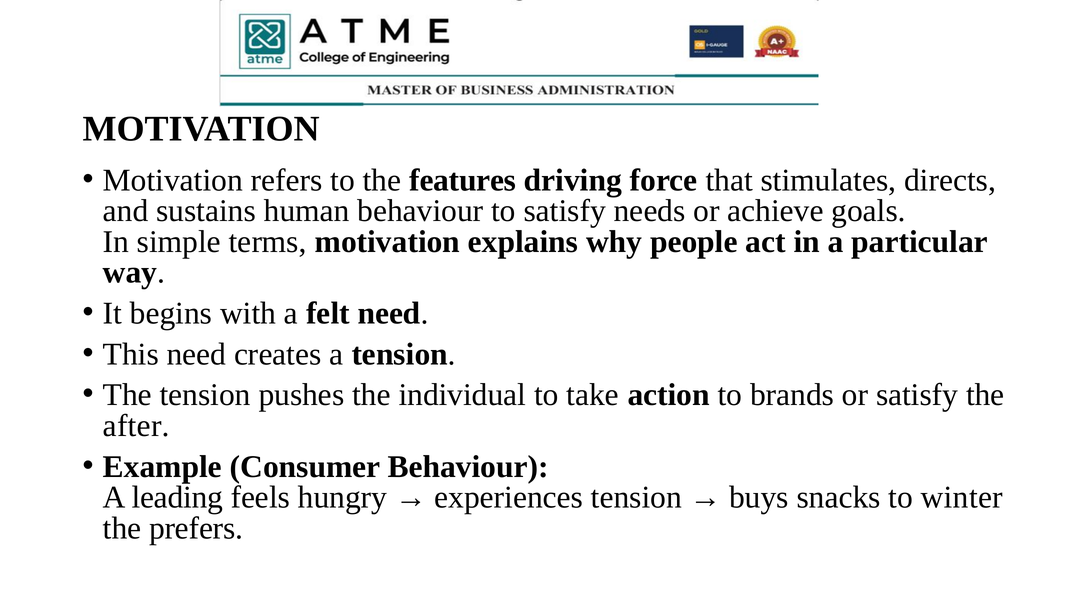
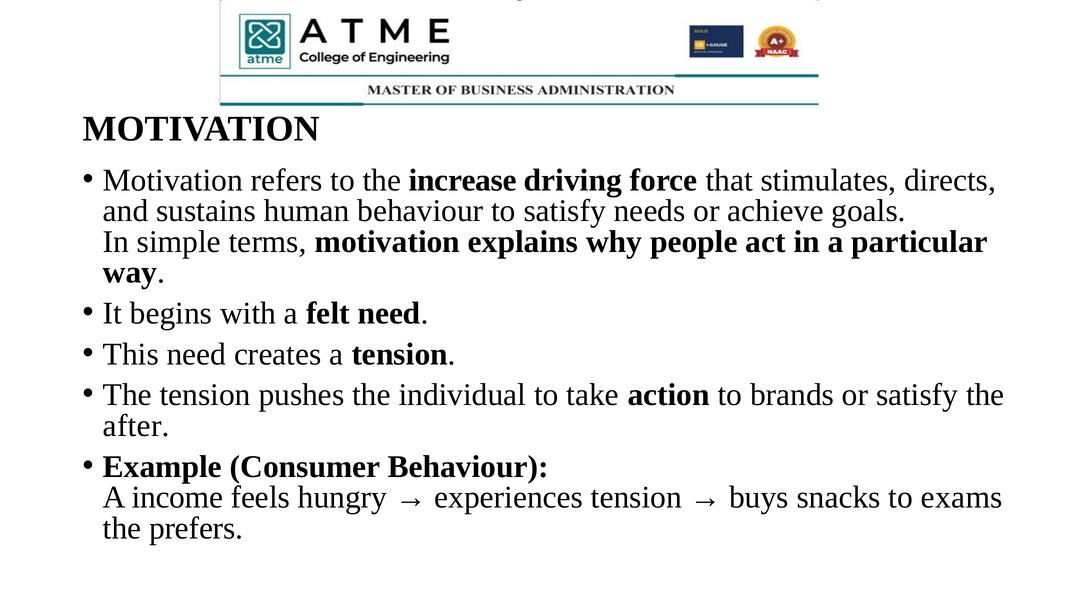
features: features -> increase (463, 180)
leading: leading -> income (177, 498)
winter: winter -> exams (962, 498)
